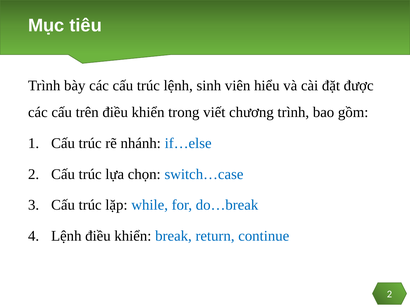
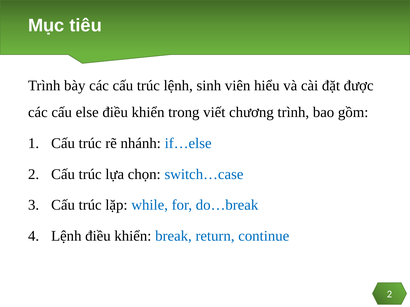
trên: trên -> else (87, 113)
